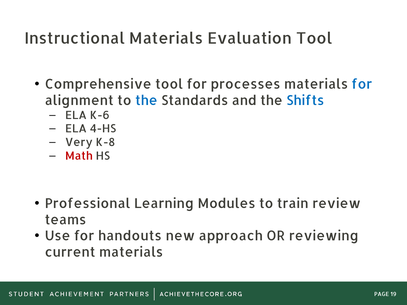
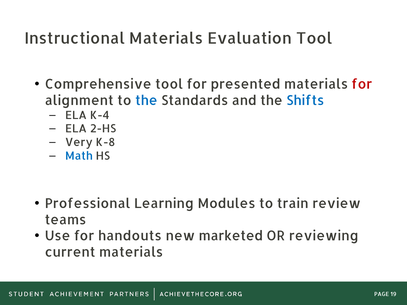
processes: processes -> presented (246, 84)
for colour: blue -> red (362, 84)
K-6: K-6 -> K-4 (100, 115)
4-HS: 4-HS -> 2-HS (103, 129)
Math colour: red -> blue (79, 156)
approach: approach -> marketed (231, 236)
